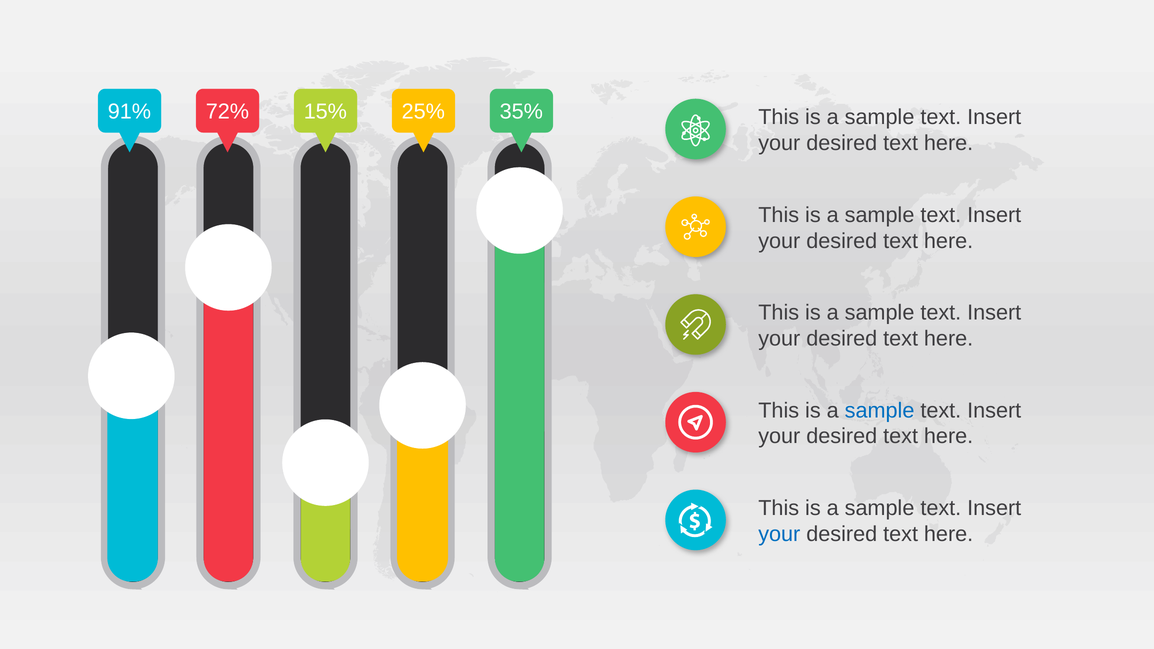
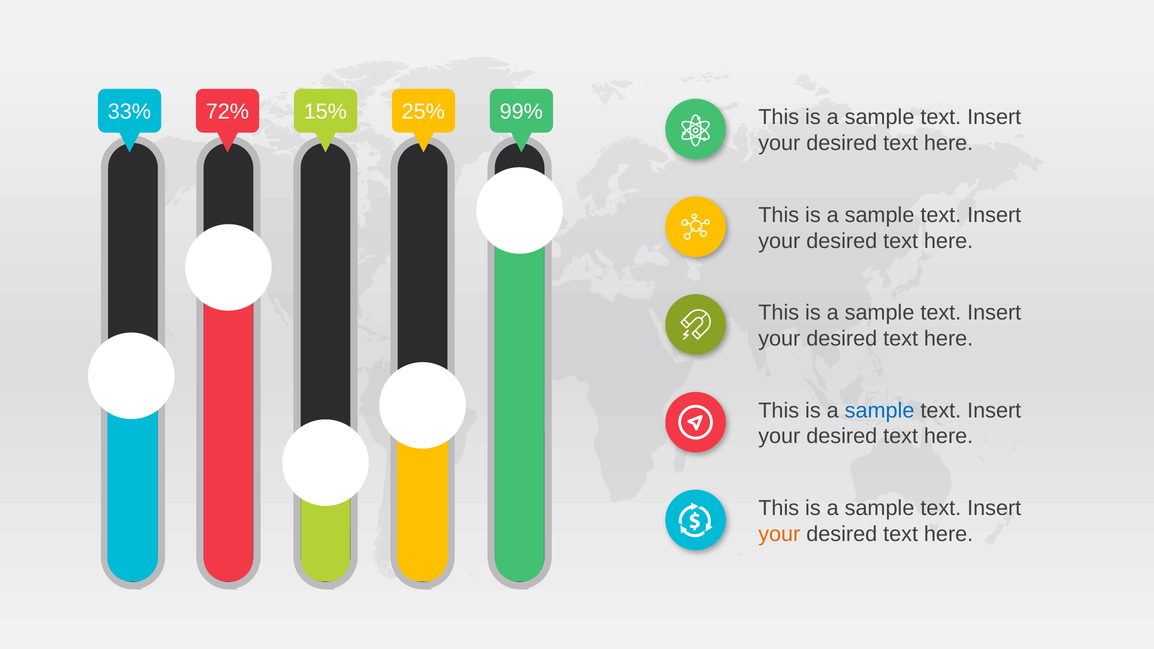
91%: 91% -> 33% (129, 112)
35%: 35% -> 99% (521, 112)
your colour: blue -> orange (779, 534)
